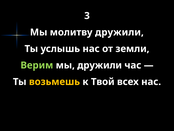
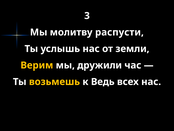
молитву дружили: дружили -> распусти (119, 32)
Верим colour: light green -> yellow (37, 65)
Твой: Твой -> Ведь (103, 81)
